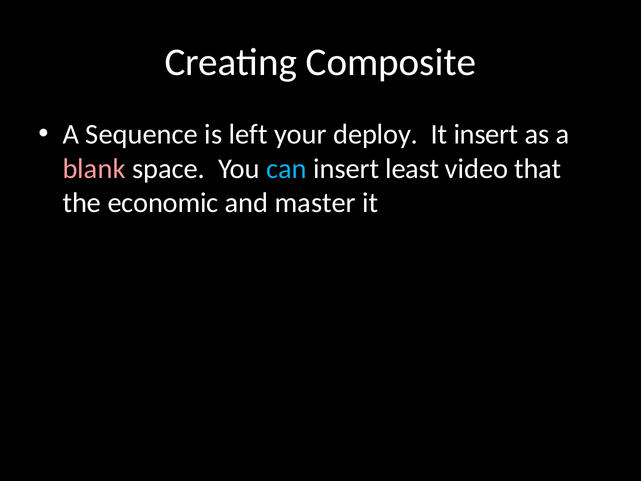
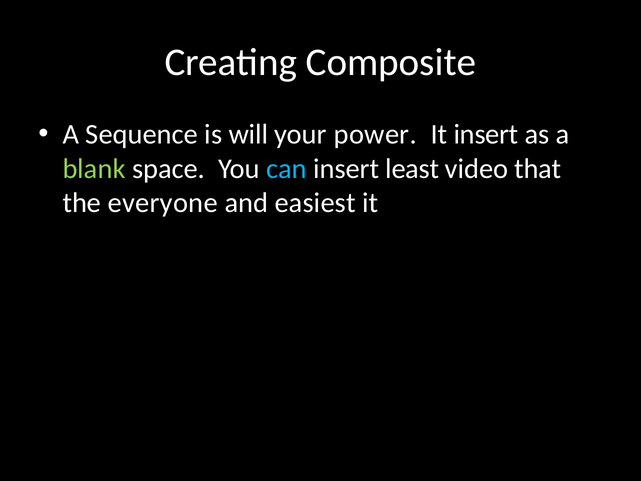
left: left -> will (248, 134)
deploy: deploy -> power (375, 134)
blank colour: pink -> light green (94, 169)
economic: economic -> everyone (163, 203)
master: master -> easiest (315, 203)
